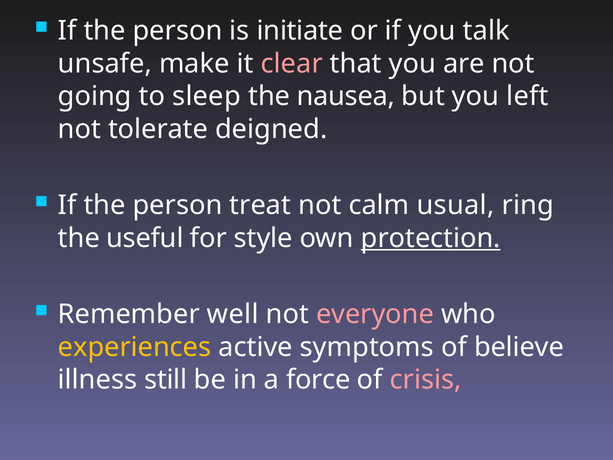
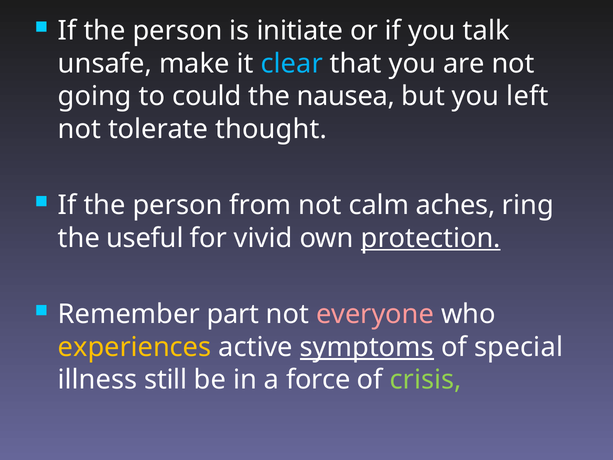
clear colour: pink -> light blue (292, 64)
sleep: sleep -> could (207, 96)
deigned: deigned -> thought (271, 129)
treat: treat -> from (260, 205)
usual: usual -> aches (456, 205)
style: style -> vivid (263, 238)
well: well -> part (233, 314)
symptoms underline: none -> present (367, 347)
believe: believe -> special (519, 347)
crisis colour: pink -> light green (426, 380)
